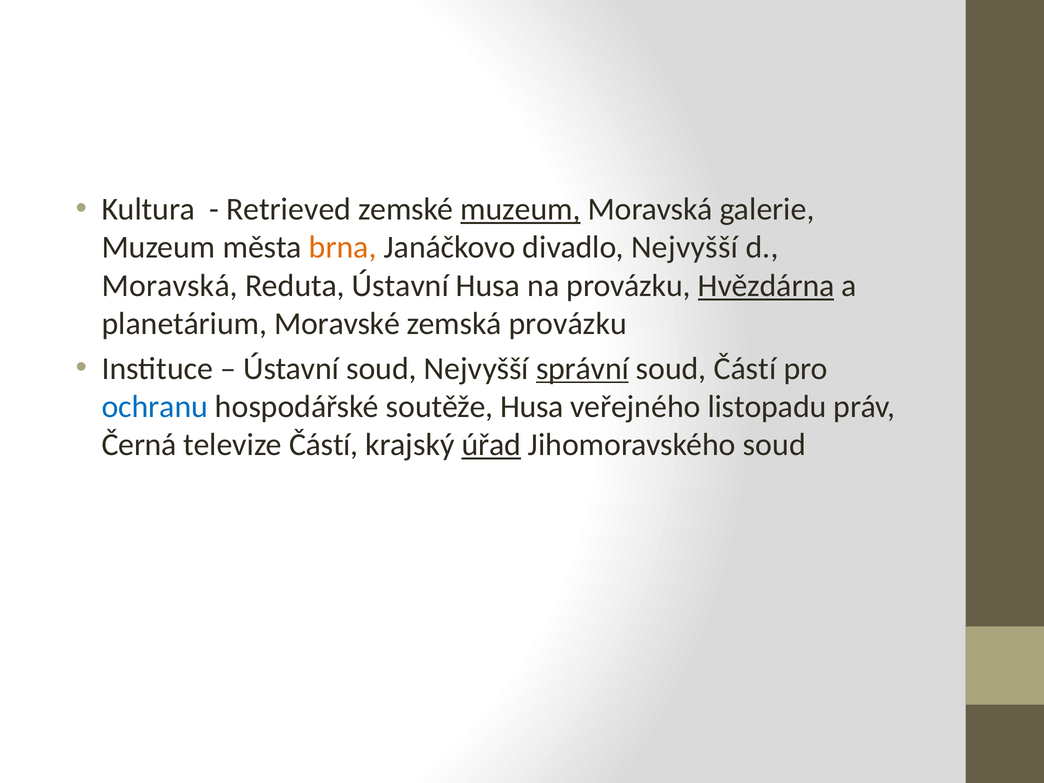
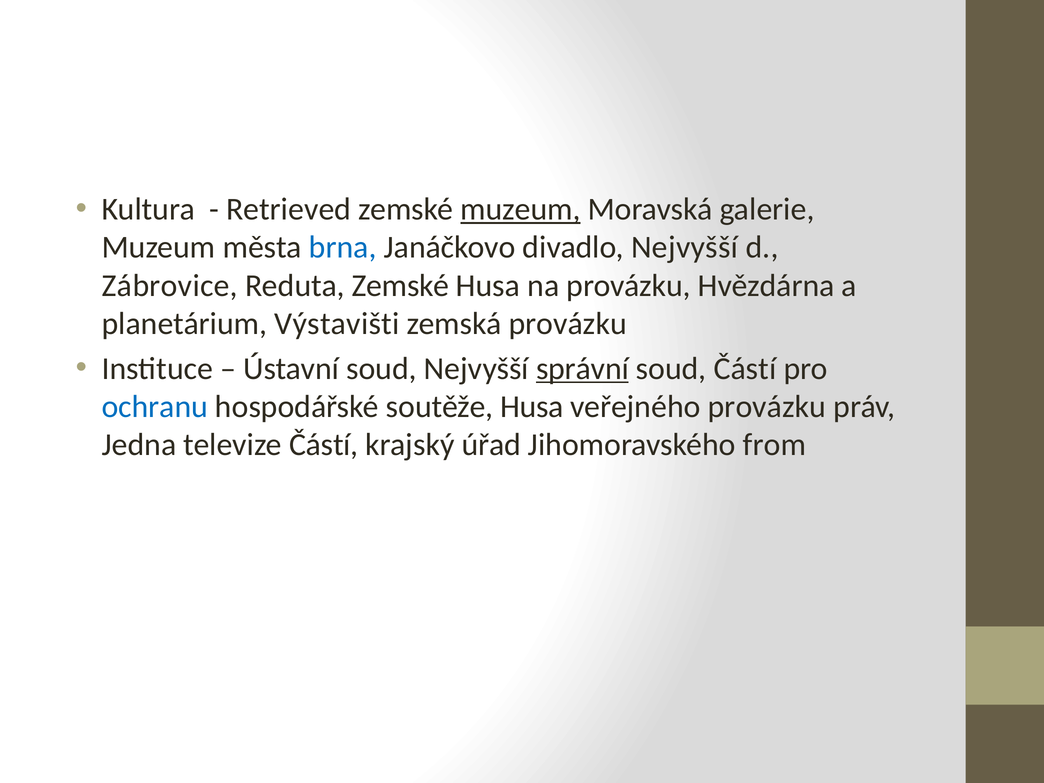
brna colour: orange -> blue (343, 247)
Moravská: Moravská -> Zábrovice (170, 286)
Reduta Ústavní: Ústavní -> Zemské (400, 286)
Hvězdárna underline: present -> none (766, 286)
Moravské: Moravské -> Výstavišti (337, 324)
veřejného listopadu: listopadu -> provázku (767, 407)
Černá: Černá -> Jedna (139, 445)
úřad underline: present -> none (491, 445)
Jihomoravského soud: soud -> from (774, 445)
